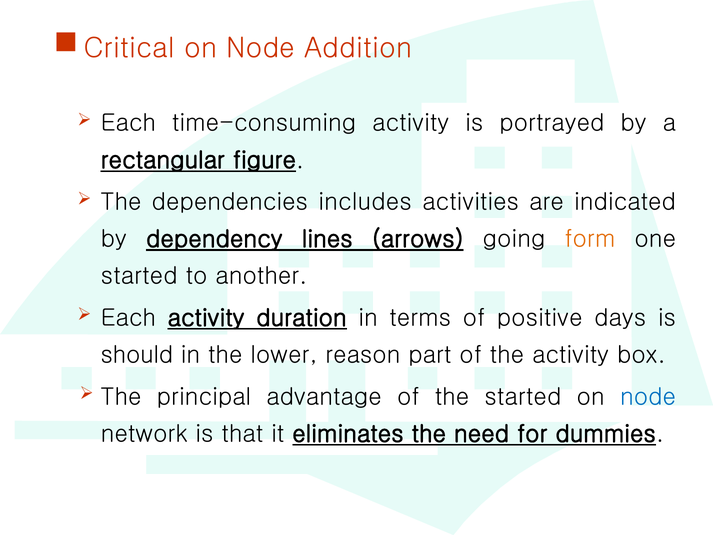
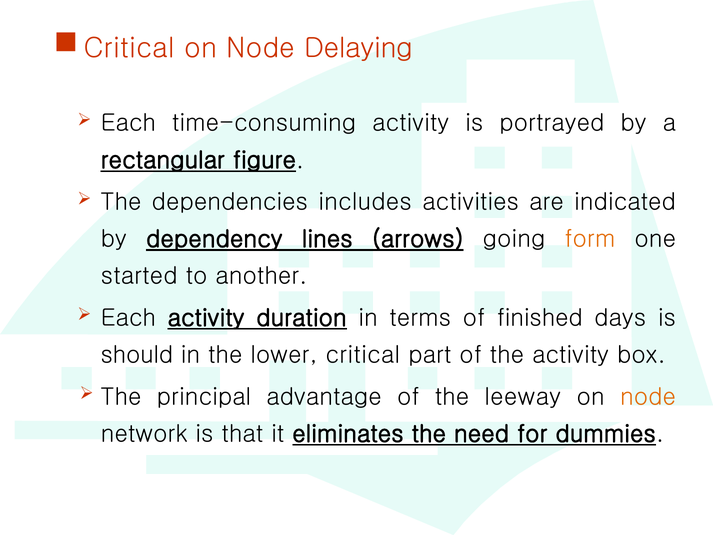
Addition: Addition -> Delaying (359, 48)
positive: positive -> finished (540, 318)
lower reason: reason -> critical (363, 355)
the started: started -> leeway (523, 397)
node colour: blue -> orange (648, 397)
